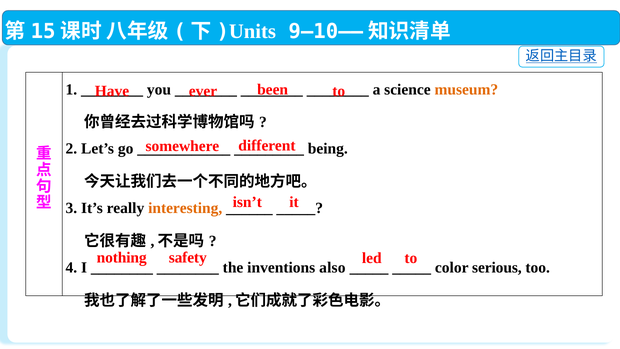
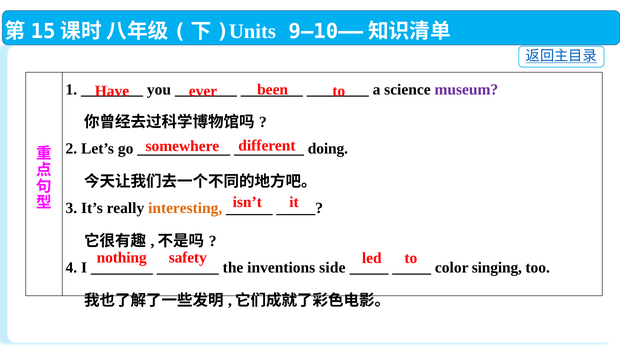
museum colour: orange -> purple (466, 89)
being: being -> doing (328, 149)
also: also -> side (332, 268)
serious: serious -> singing (497, 268)
